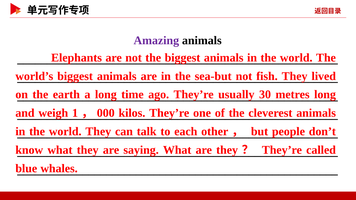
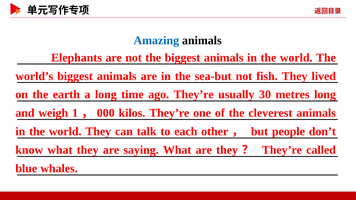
Amazing colour: purple -> blue (156, 41)
